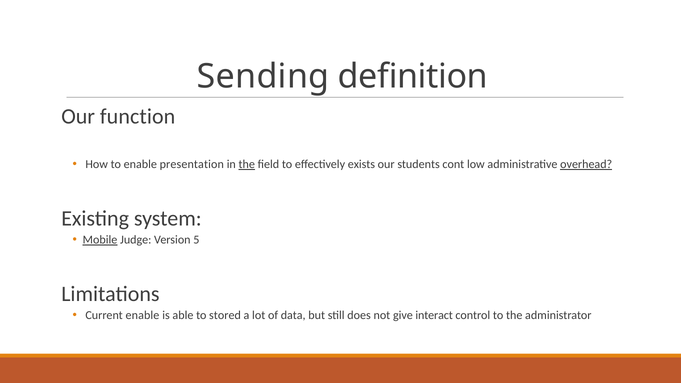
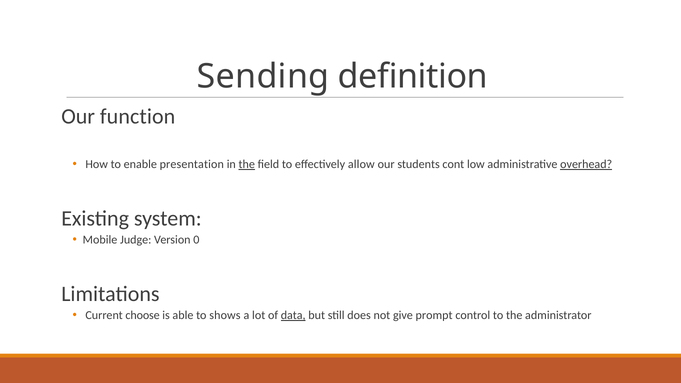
exists: exists -> allow (361, 164)
Mobile underline: present -> none (100, 240)
5: 5 -> 0 (196, 240)
Current enable: enable -> choose (143, 315)
stored: stored -> shows (225, 315)
data underline: none -> present (293, 315)
interact: interact -> prompt (434, 315)
